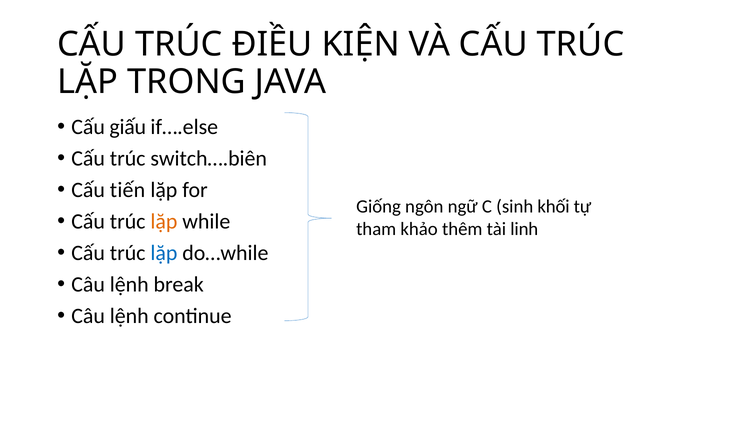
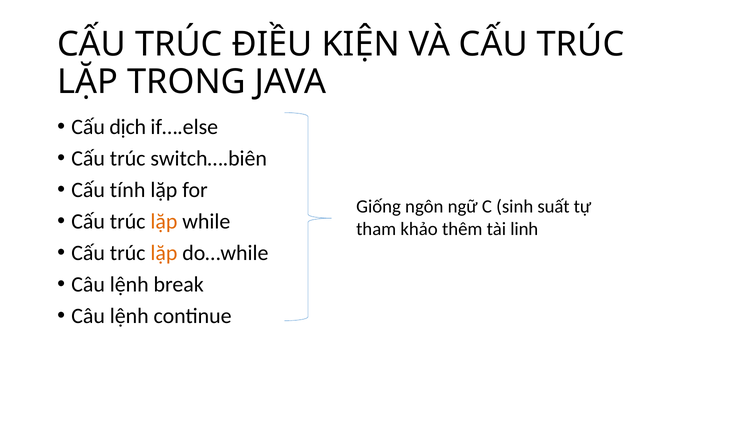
giấu: giấu -> dịch (128, 127)
tiến: tiến -> tính (128, 190)
khối: khối -> suất (554, 206)
lặp colour: blue -> orange (164, 253)
